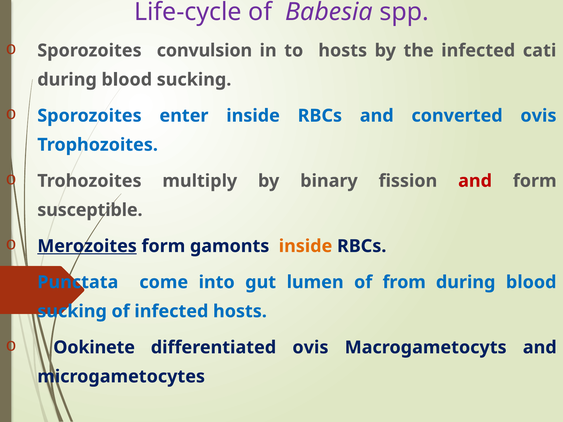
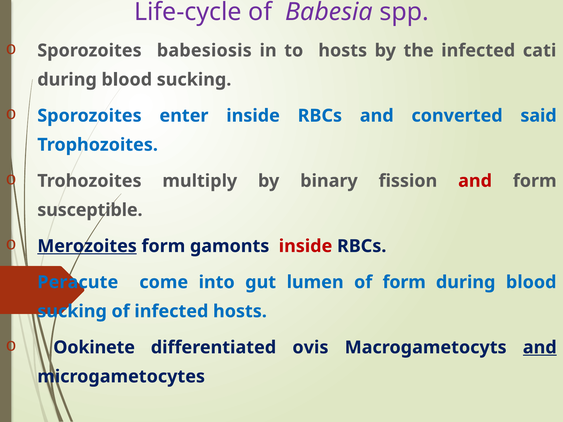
convulsion: convulsion -> babesiosis (204, 51)
converted ovis: ovis -> said (539, 116)
inside colour: orange -> red (306, 246)
Punctata: Punctata -> Peracute (78, 282)
of from: from -> form (404, 282)
and underline: none -> present (540, 348)
